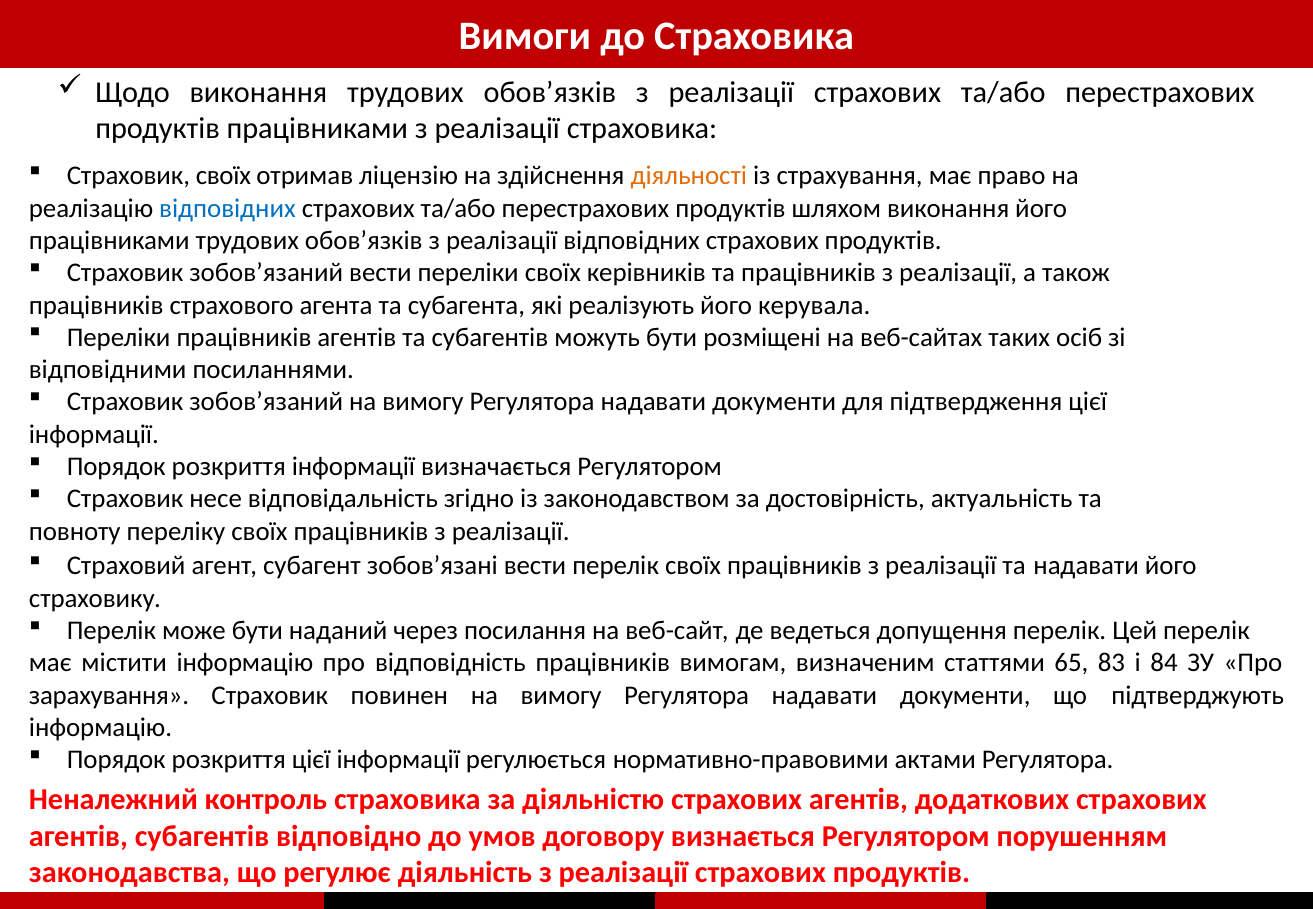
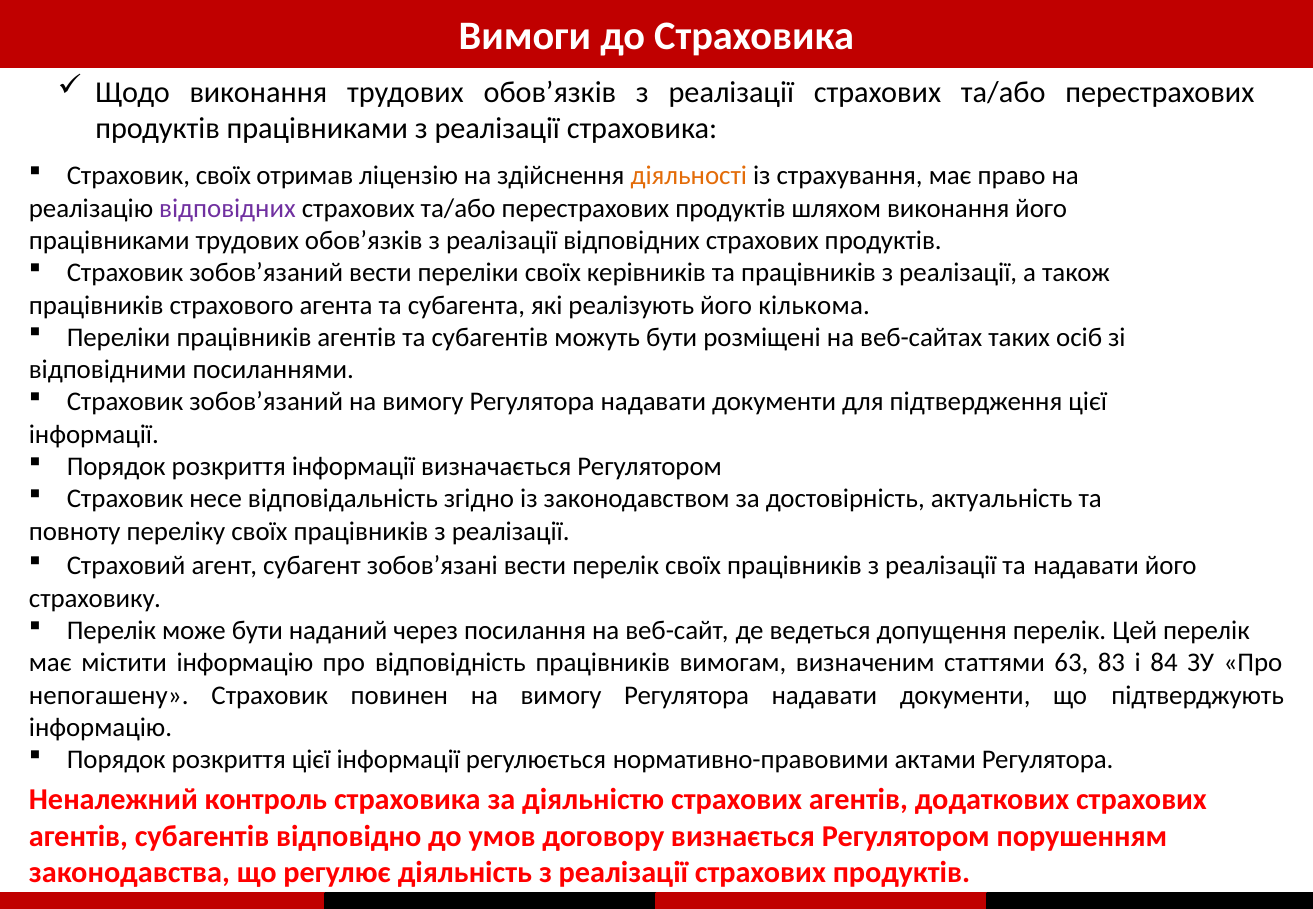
відповідних colour: blue -> purple (227, 208)
керувала: керувала -> кількома (814, 305)
65: 65 -> 63 (1071, 663)
зарахування: зарахування -> непогашену (109, 695)
